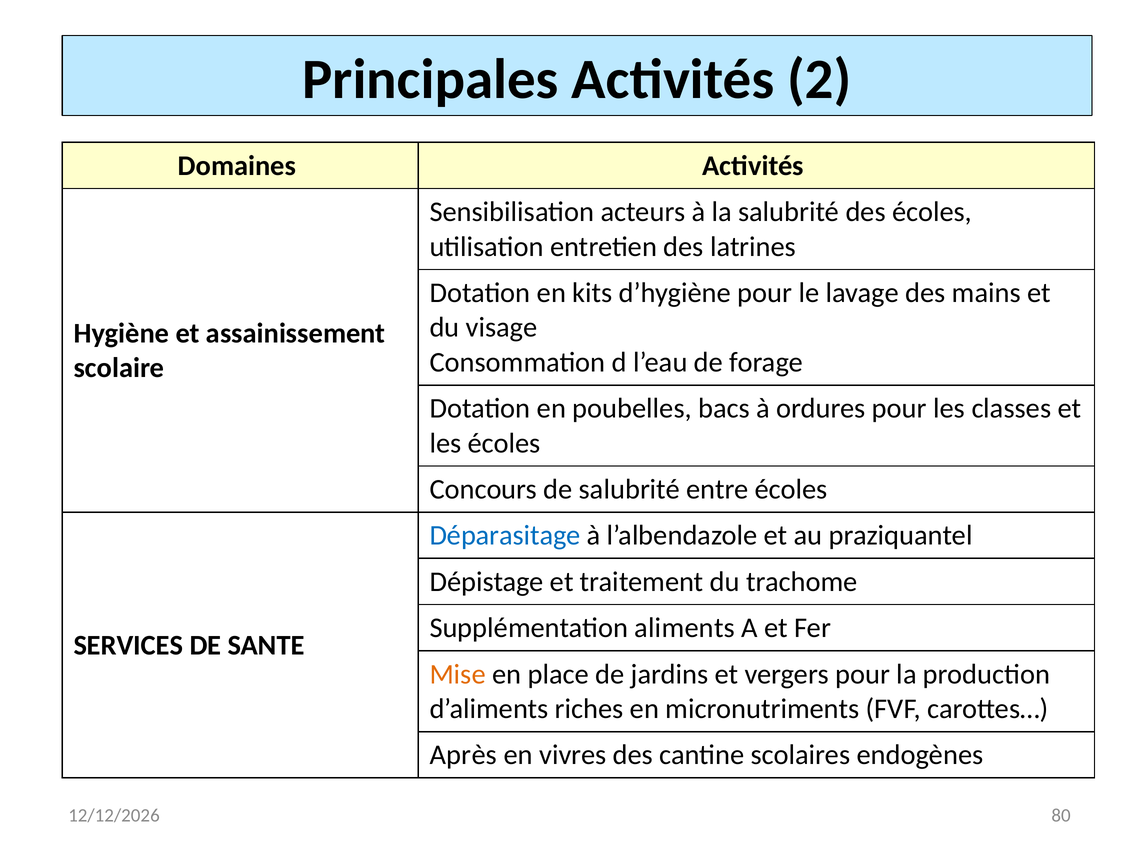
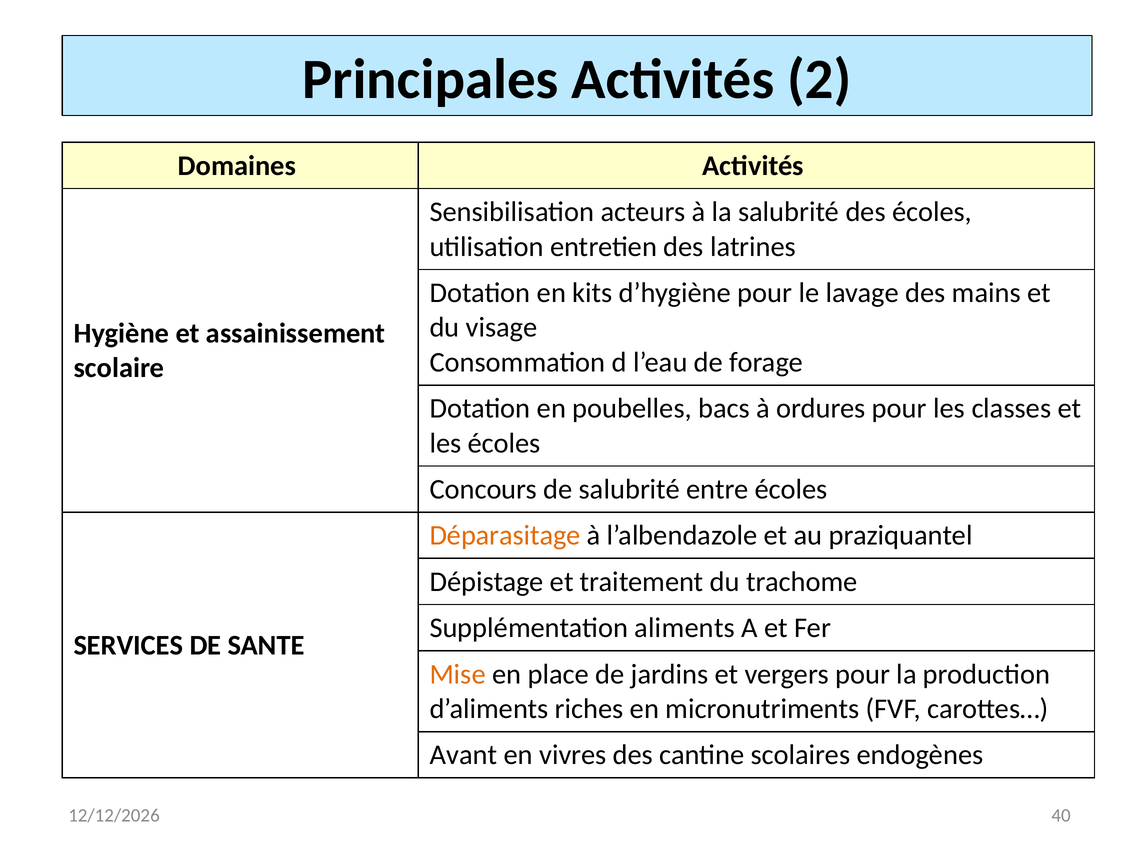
Déparasitage colour: blue -> orange (505, 536)
Après: Après -> Avant (463, 755)
80: 80 -> 40 (1061, 816)
